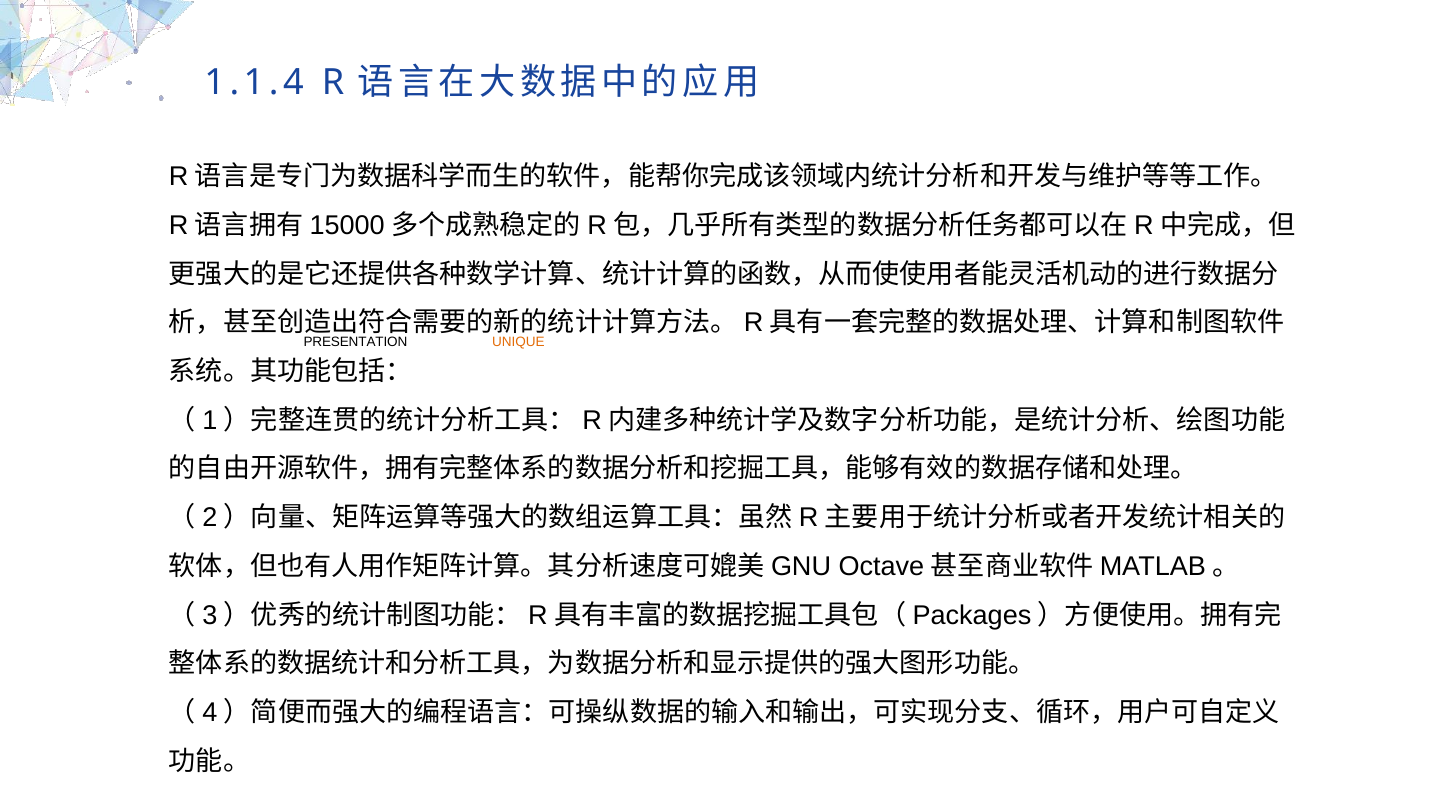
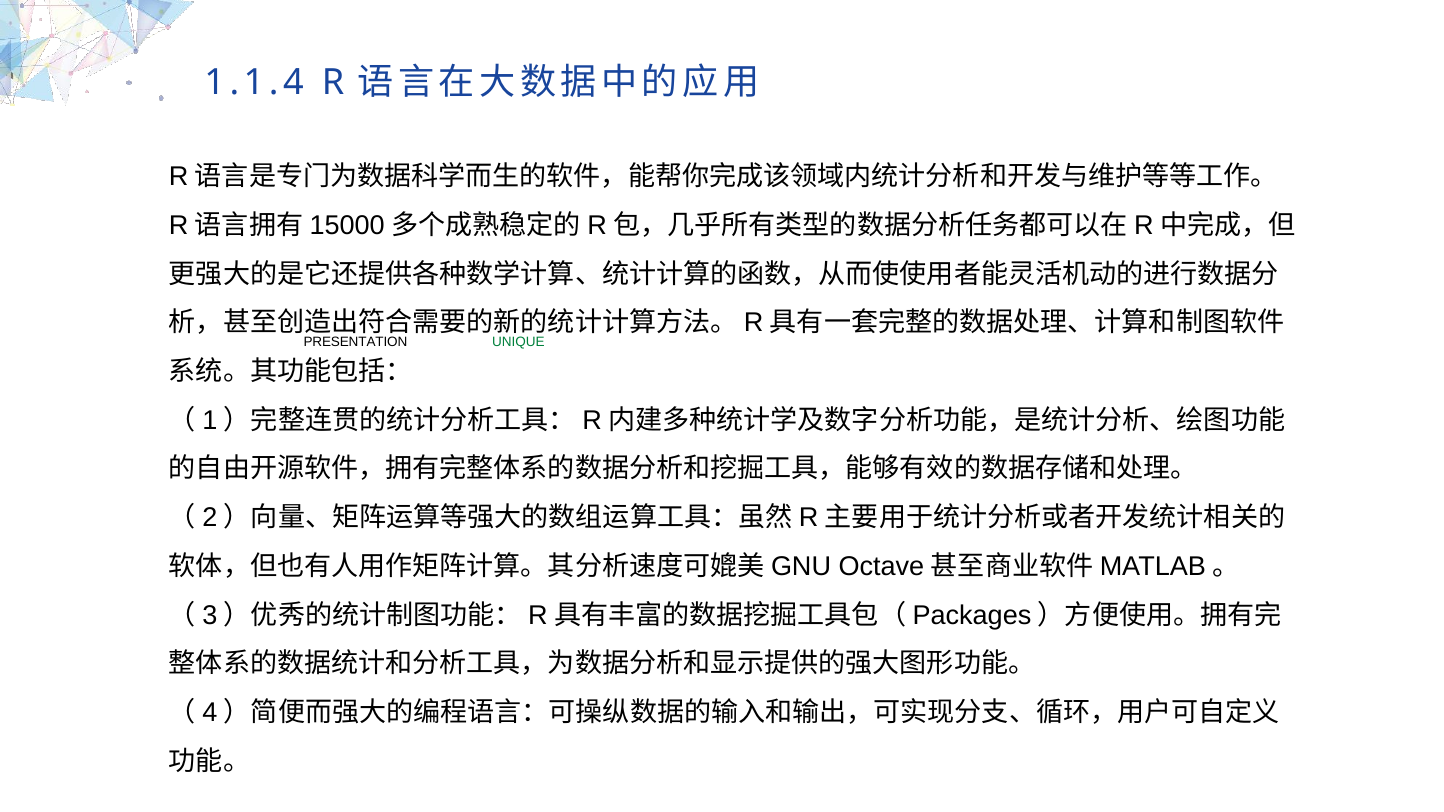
UNIQUE colour: orange -> green (518, 342)
